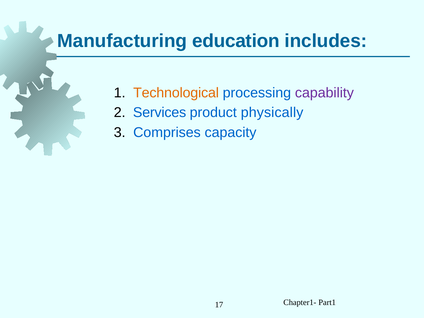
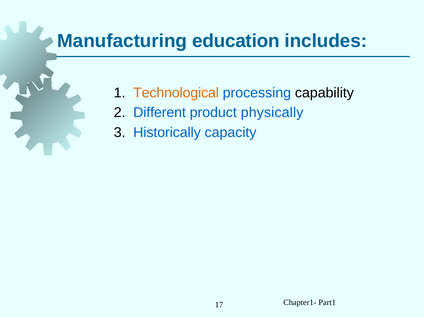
capability colour: purple -> black (324, 93)
Services: Services -> Different (160, 113)
Comprises: Comprises -> Historically (167, 132)
